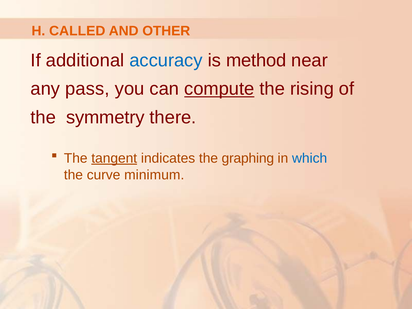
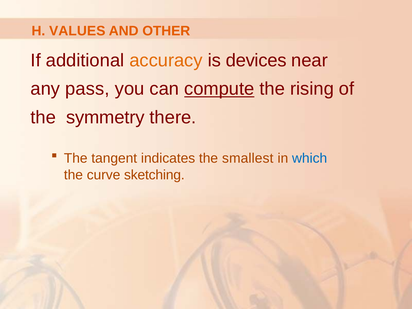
CALLED: CALLED -> VALUES (77, 31)
accuracy colour: blue -> orange (166, 60)
method: method -> devices (256, 60)
tangent underline: present -> none (114, 158)
graphing: graphing -> smallest (248, 158)
minimum: minimum -> sketching (154, 175)
